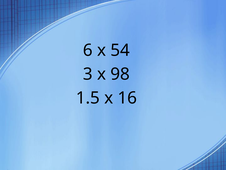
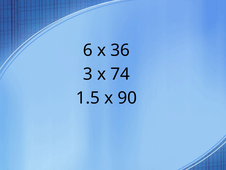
54: 54 -> 36 (120, 50)
98: 98 -> 74 (120, 74)
16: 16 -> 90 (127, 98)
